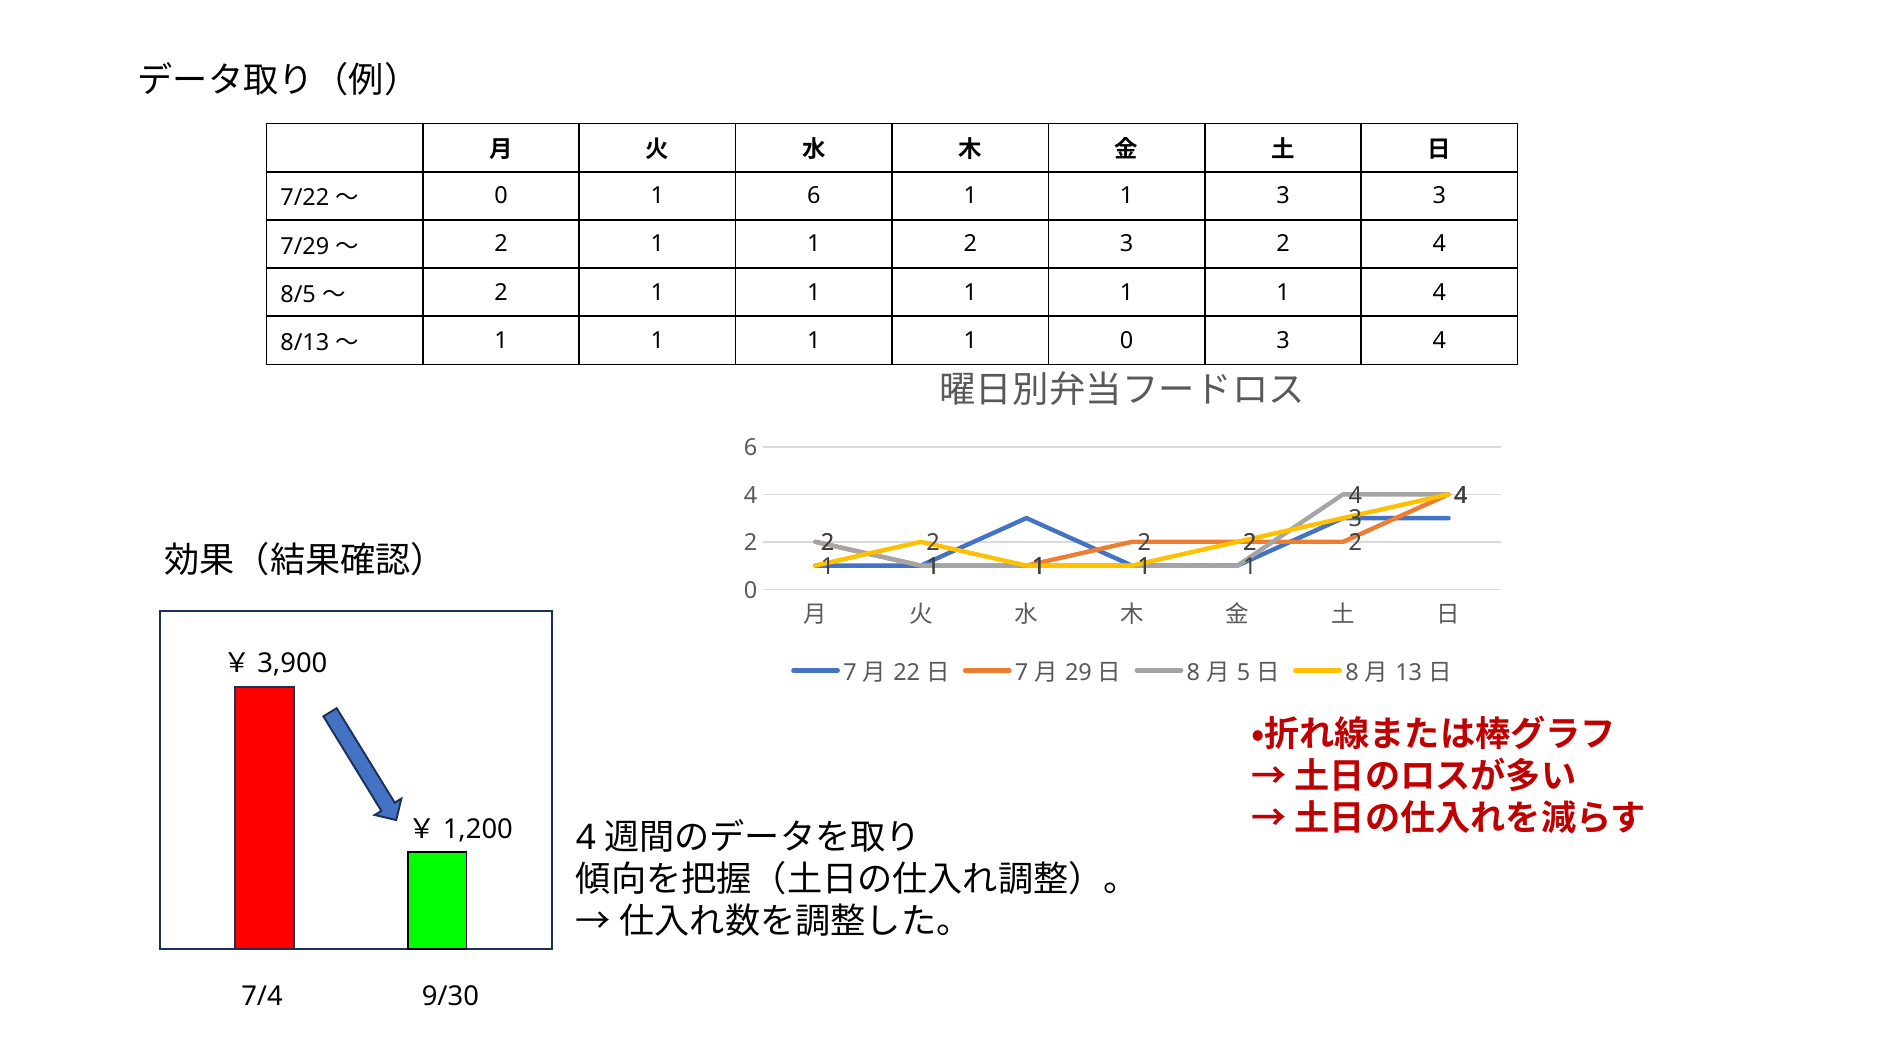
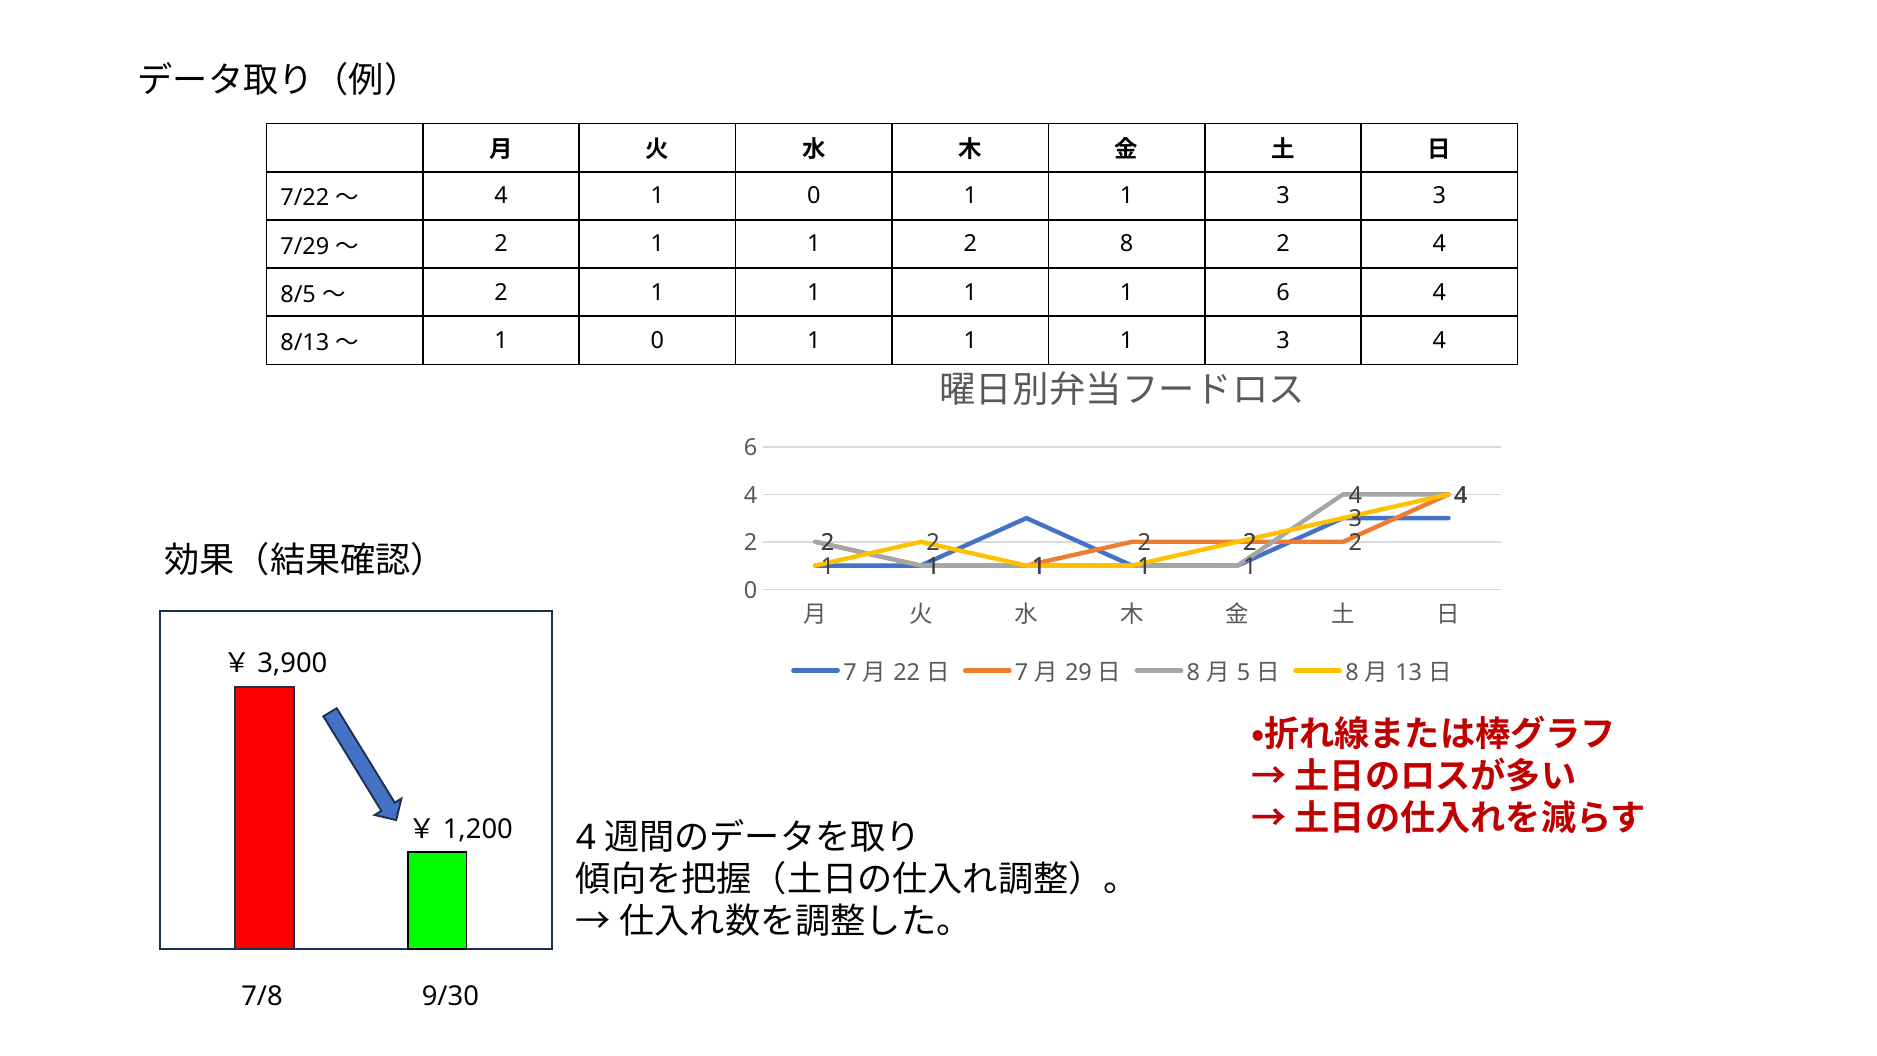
0: 0 -> 4 (501, 196)
6: 6 -> 0 (814, 196)
3: 3 -> 8 (1127, 244)
1: 1 -> 6 (1283, 292)
1: 1 -> 0 (657, 341)
0: 0 -> 1 (1127, 341)
7/4: 7/4 -> 7/8 (262, 996)
